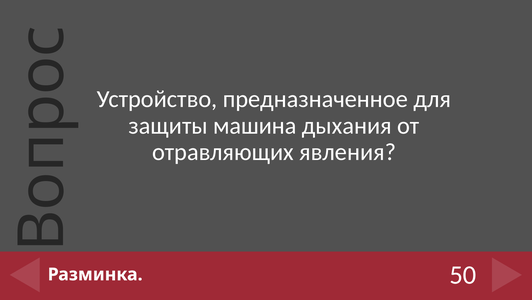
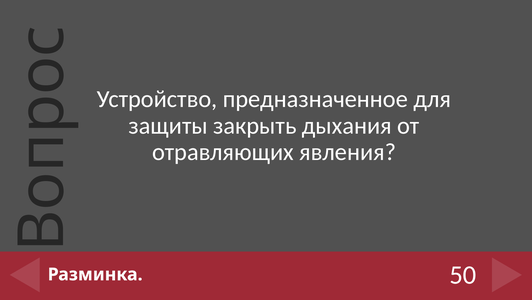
машина: машина -> закрыть (255, 125)
